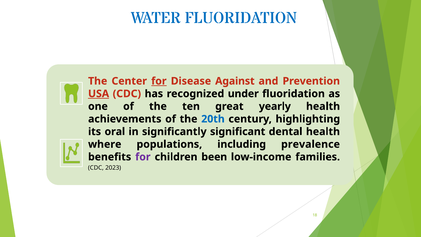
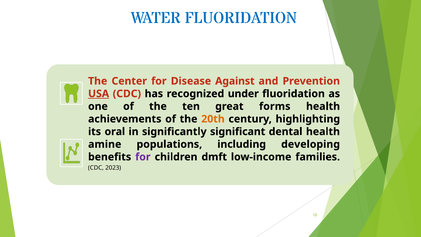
for underline: present -> none (159, 81)
yearly: yearly -> forms (275, 106)
20th colour: blue -> orange (213, 119)
where: where -> amine (105, 144)
prevalence: prevalence -> developing (311, 144)
been: been -> dmft (214, 157)
